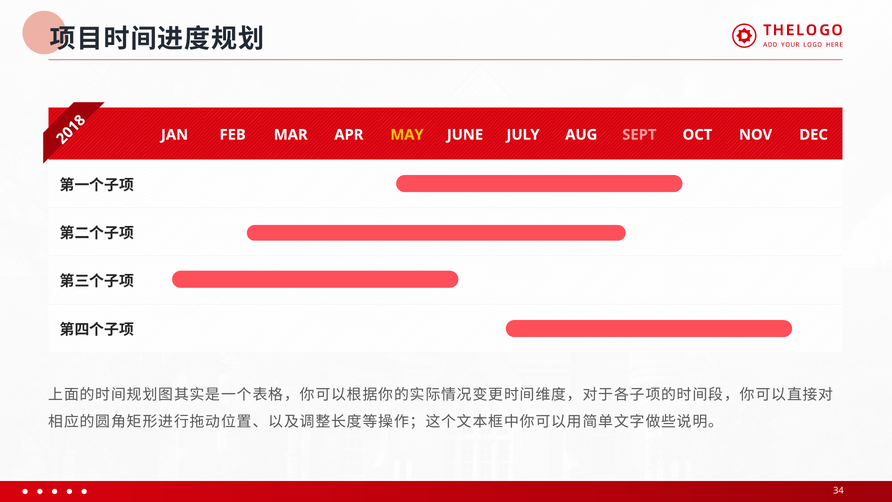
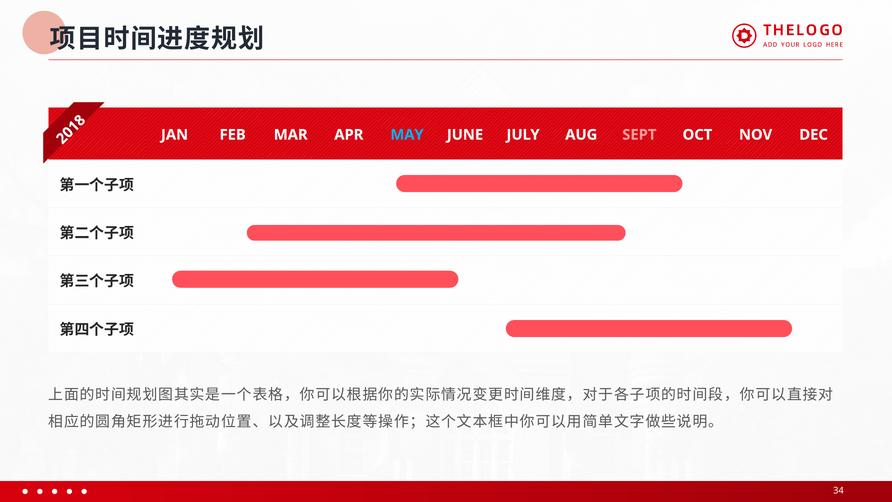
MAY colour: yellow -> light blue (407, 135)
